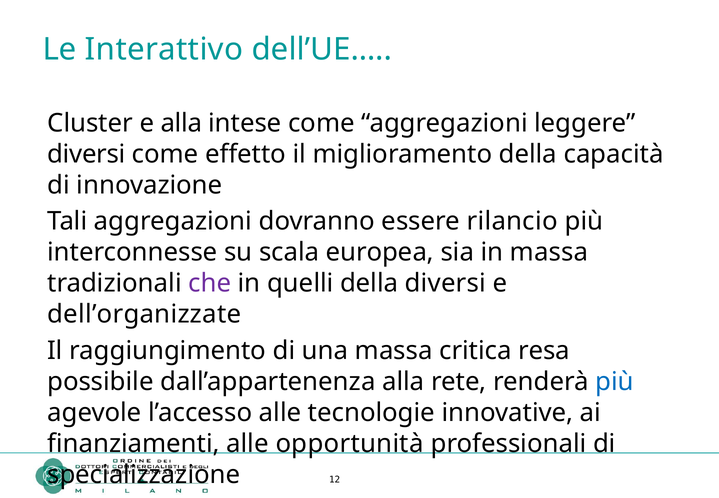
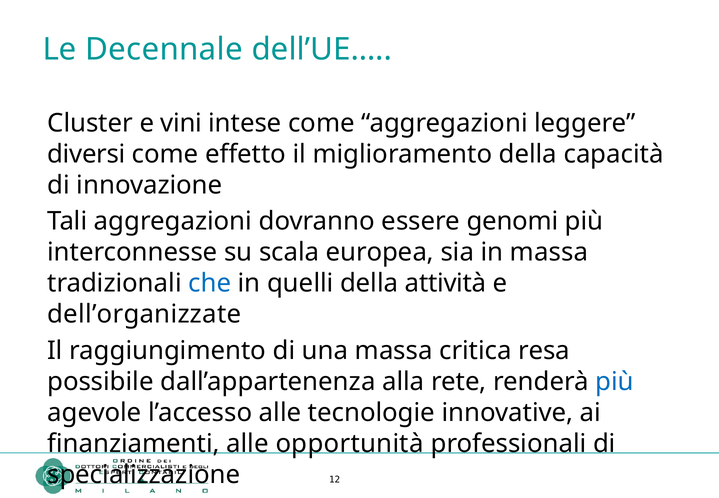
Interattivo: Interattivo -> Decennale (164, 49)
e alla: alla -> vini (181, 123)
rilancio: rilancio -> genomi (512, 221)
che colour: purple -> blue (210, 283)
della diversi: diversi -> attività (446, 283)
